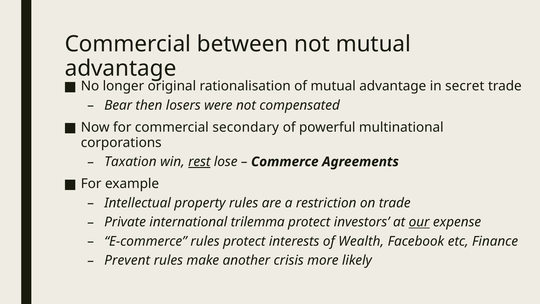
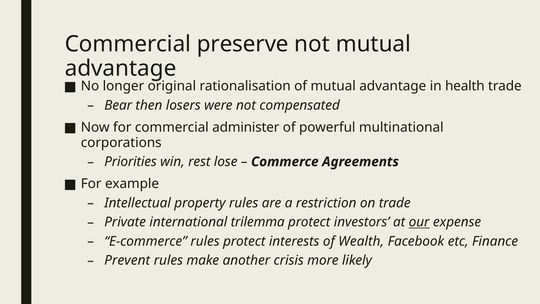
between: between -> preserve (243, 44)
secret: secret -> health (465, 86)
secondary: secondary -> administer (246, 127)
Taxation: Taxation -> Priorities (131, 162)
rest underline: present -> none (199, 162)
